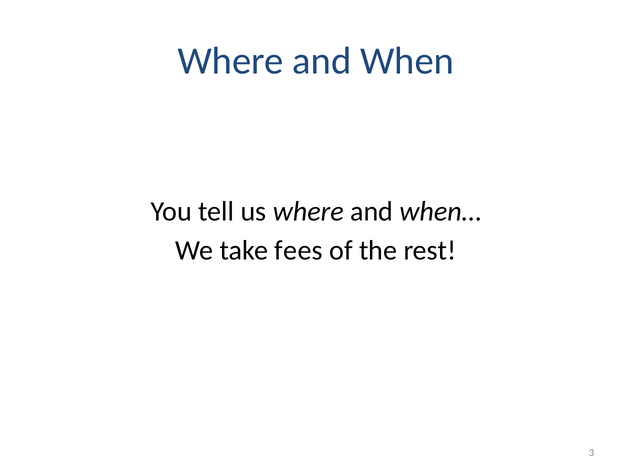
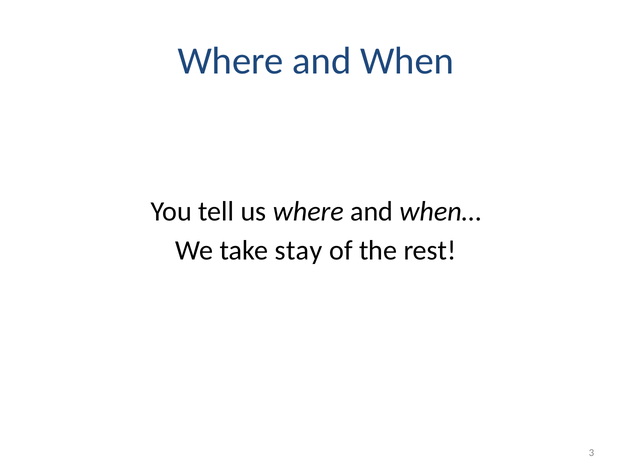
fees: fees -> stay (299, 251)
